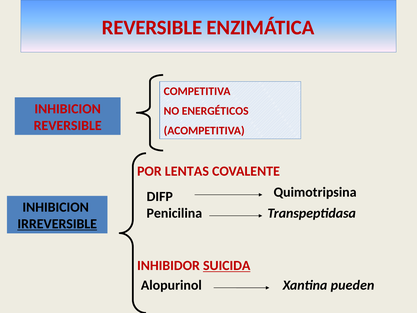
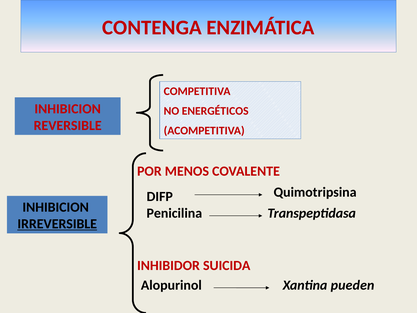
REVERSIBLE: REVERSIBLE -> CONTENGA (152, 28)
LENTAS: LENTAS -> MENOS (187, 171)
SUICIDA underline: present -> none (227, 265)
